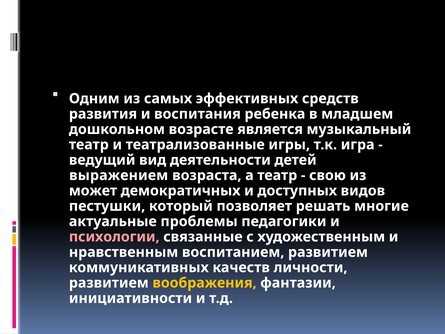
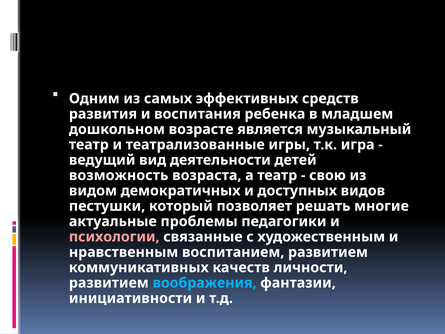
выражением: выражением -> возможность (119, 175)
может: может -> видом (93, 191)
воображения colour: yellow -> light blue (205, 283)
